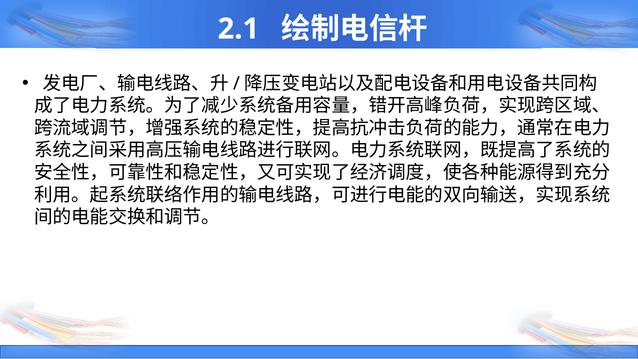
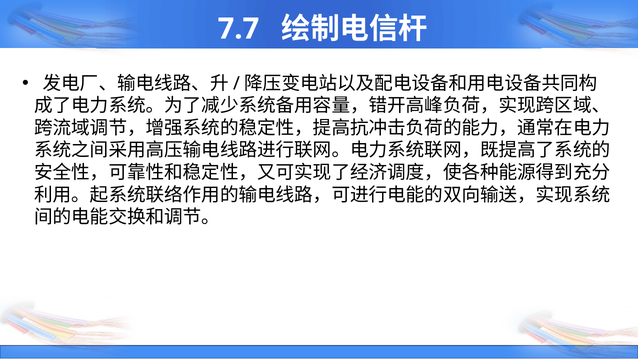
2.1: 2.1 -> 7.7 (238, 29)
